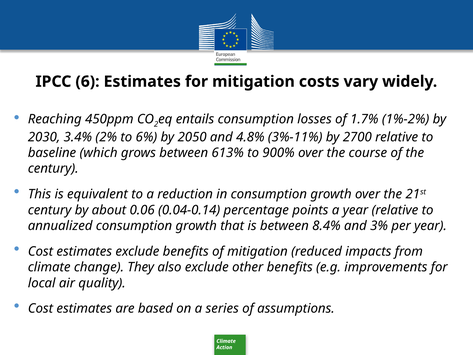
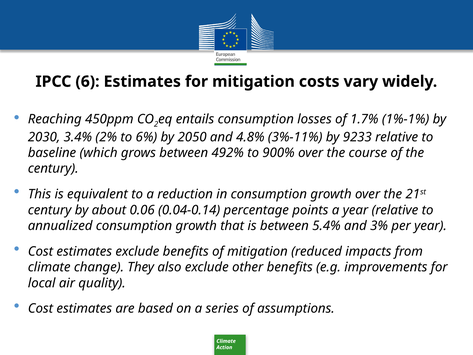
1%-2%: 1%-2% -> 1%-1% (406, 119)
2700: 2700 -> 9233 (357, 137)
613%: 613% -> 492% (228, 153)
8.4%: 8.4% -> 5.4% (326, 226)
